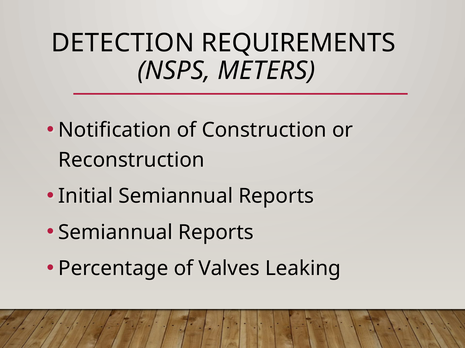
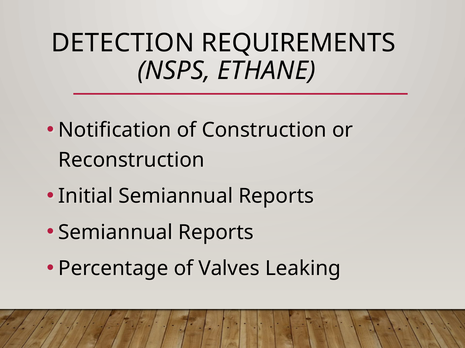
METERS: METERS -> ETHANE (266, 71)
